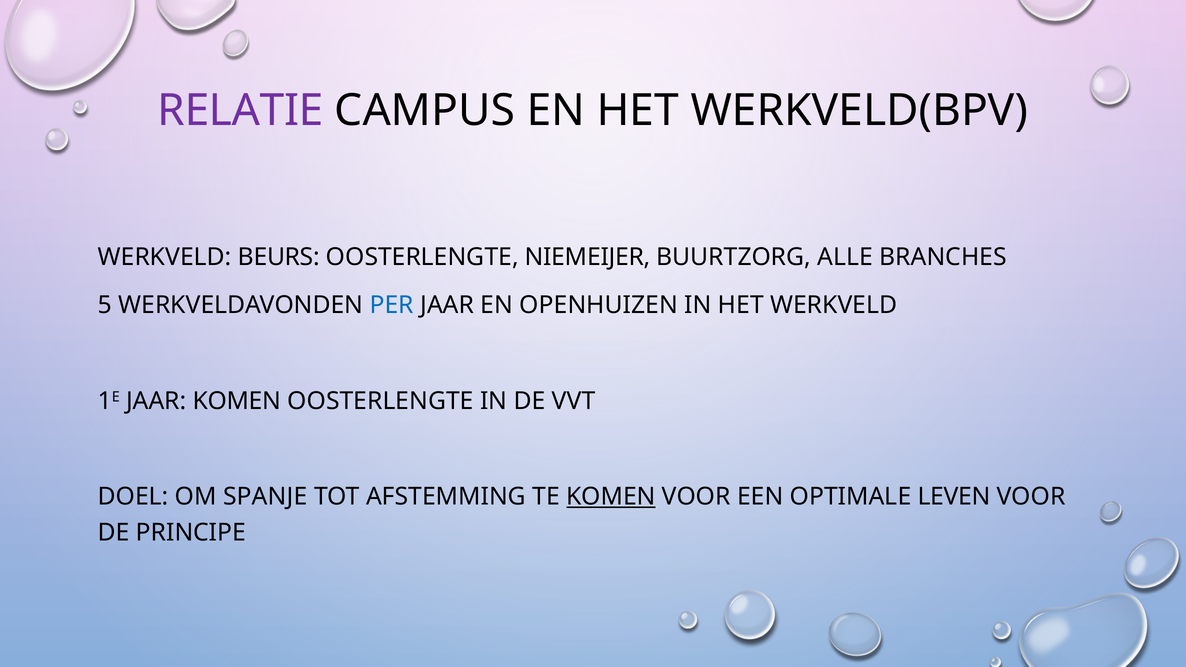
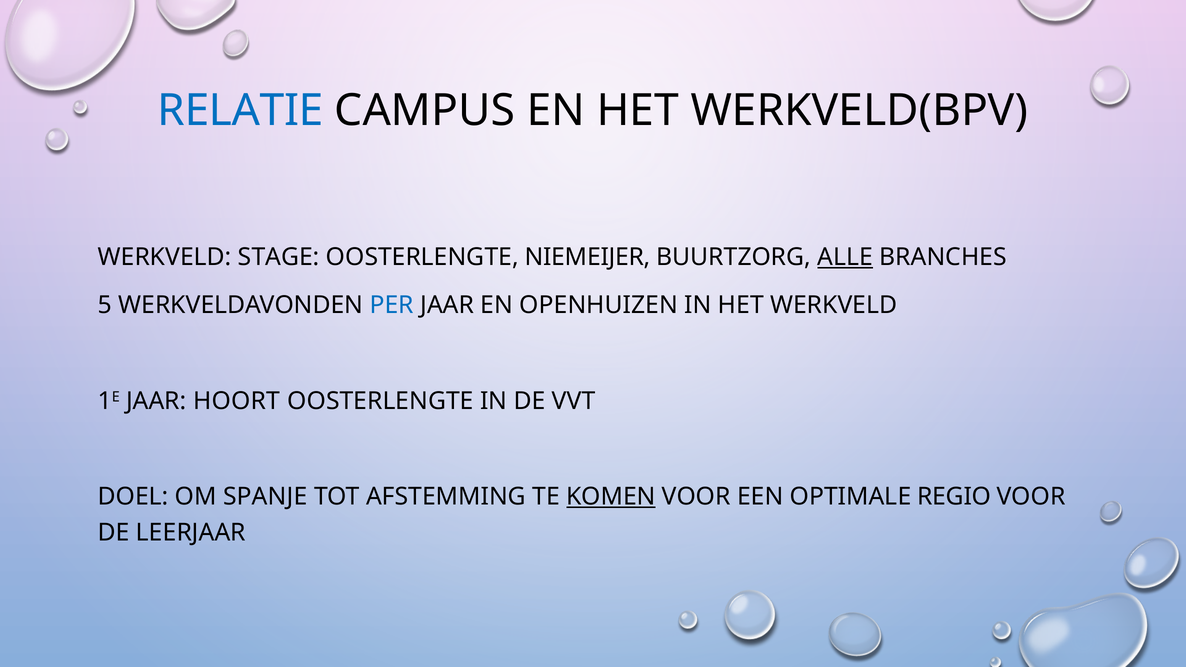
RELATIE colour: purple -> blue (240, 111)
BEURS: BEURS -> STAGE (279, 257)
ALLE underline: none -> present (845, 257)
JAAR KOMEN: KOMEN -> HOORT (237, 401)
LEVEN: LEVEN -> REGIO (954, 497)
PRINCIPE: PRINCIPE -> LEERJAAR (191, 532)
